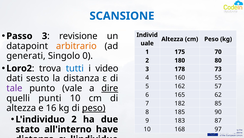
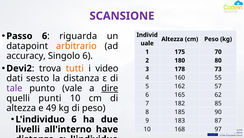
SCANSIONE colour: blue -> purple (122, 16)
Passo 3: 3 -> 6 (45, 36)
revisione: revisione -> riguarda (78, 36)
generati: generati -> accuracy (26, 56)
Singolo 0: 0 -> 6 (88, 56)
Loro2: Loro2 -> Devi2 (19, 68)
tutti colour: blue -> orange (75, 68)
16: 16 -> 49 (51, 108)
peso underline: present -> none (94, 108)
2: 2 -> 6 (74, 119)
stato: stato -> livelli (28, 129)
